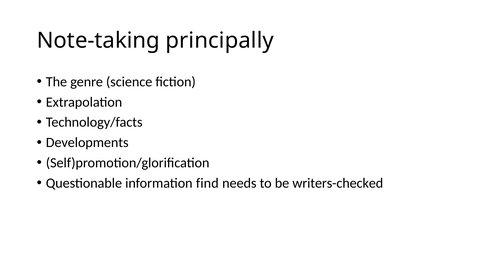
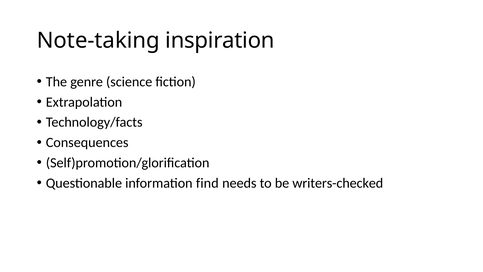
principally: principally -> inspiration (220, 41)
Developments: Developments -> Consequences (87, 142)
